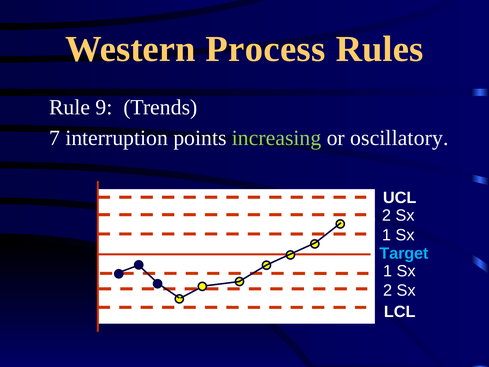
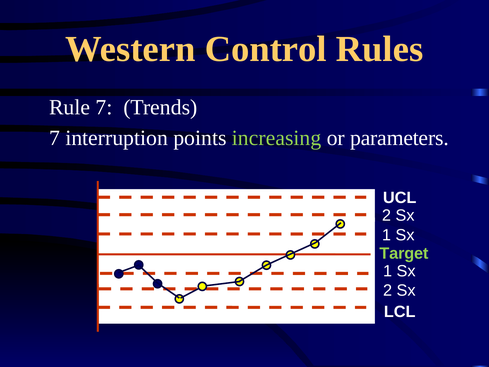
Process: Process -> Control (266, 49)
Rule 9: 9 -> 7 (104, 107)
oscillatory: oscillatory -> parameters (399, 138)
Target colour: light blue -> light green (404, 253)
